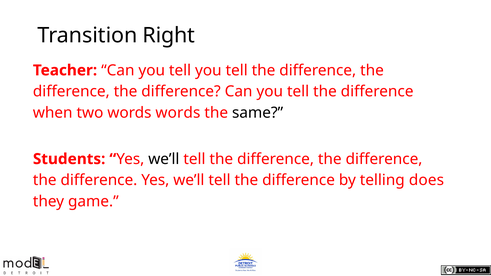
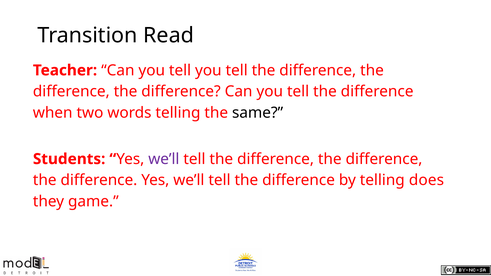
Right: Right -> Read (169, 35)
words words: words -> telling (178, 113)
we’ll colour: black -> purple (164, 159)
